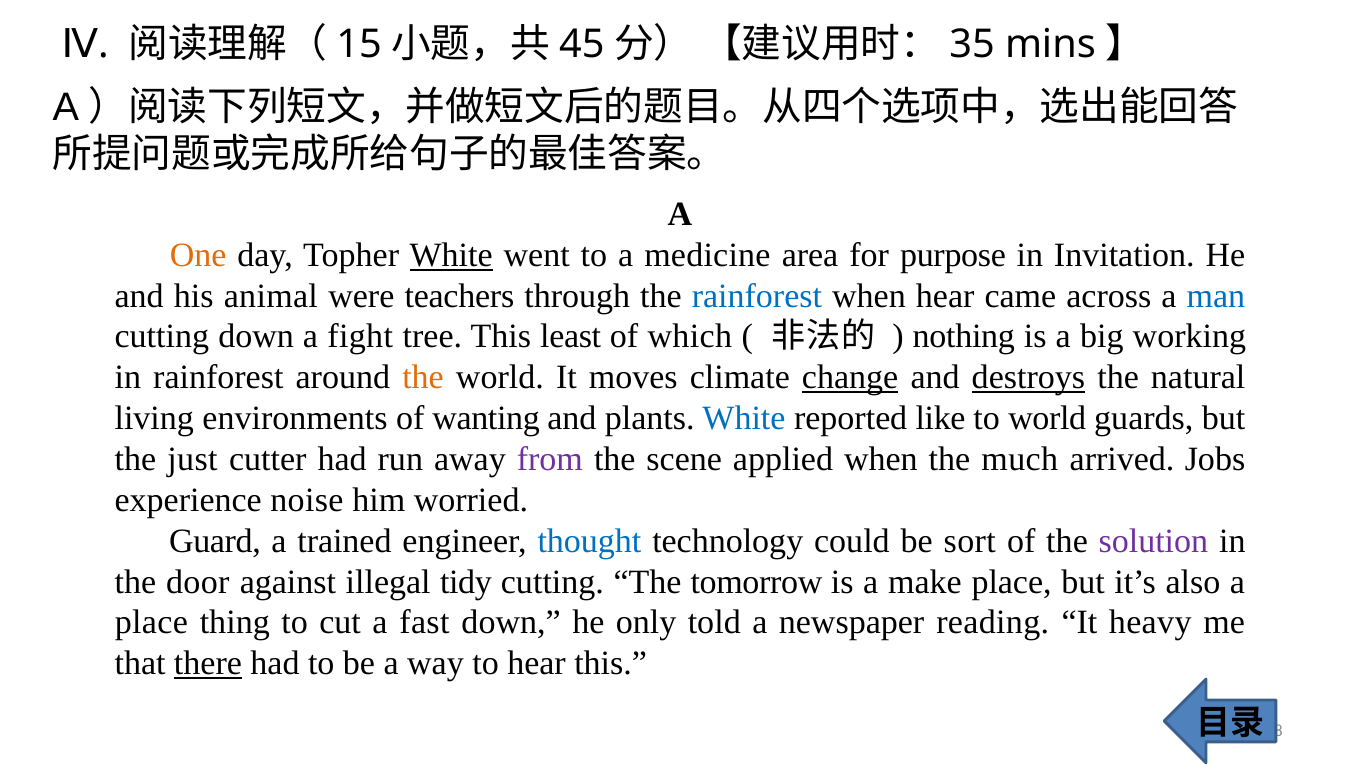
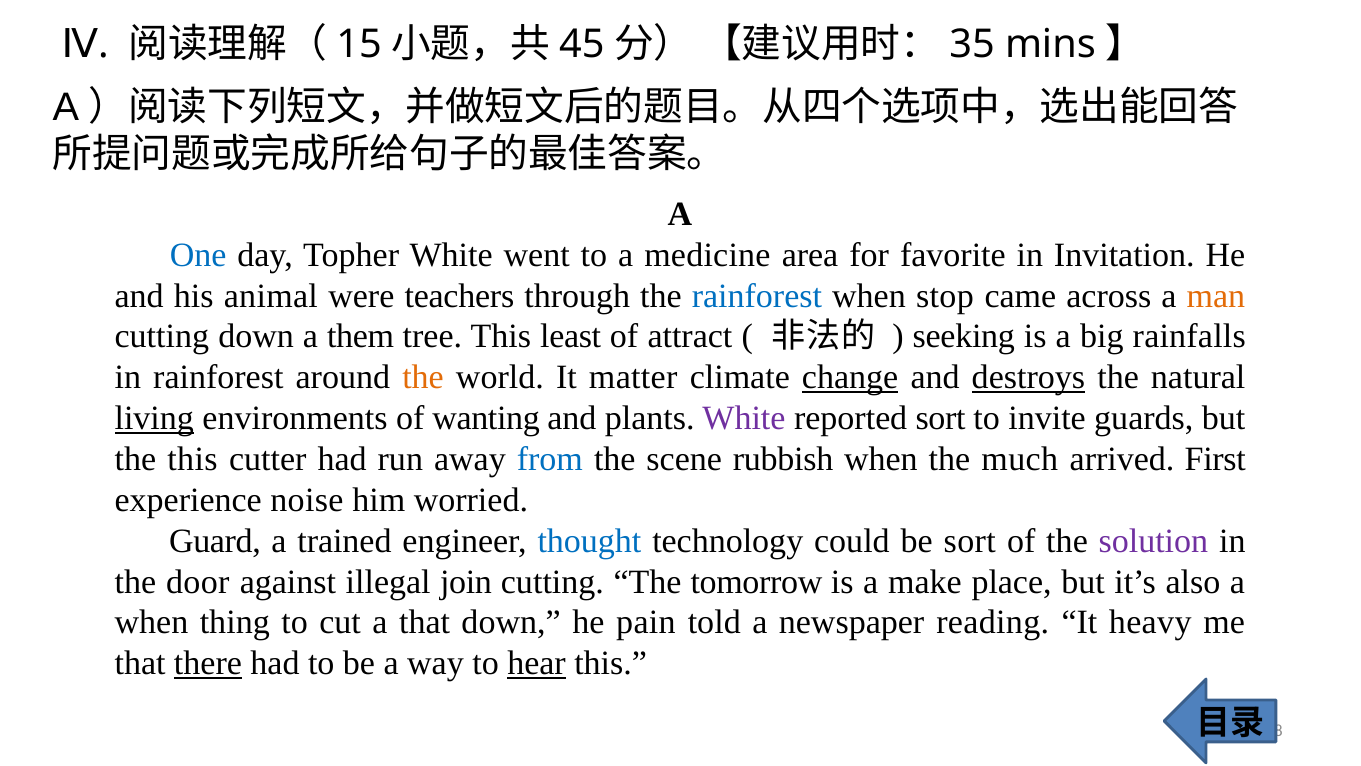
One colour: orange -> blue (198, 255)
White underline: present -> none (451, 255)
purpose: purpose -> favorite (953, 255)
when hear: hear -> stop (945, 296)
man colour: blue -> orange (1216, 296)
fight: fight -> them (361, 336)
which: which -> attract (690, 336)
nothing: nothing -> seeking (964, 336)
working: working -> rainfalls (1189, 336)
moves: moves -> matter (633, 377)
living underline: none -> present (154, 418)
White colour: blue -> purple (744, 418)
reported like: like -> sort (941, 418)
to world: world -> invite (1047, 418)
the just: just -> this (192, 459)
from colour: purple -> blue (550, 459)
applied: applied -> rubbish (783, 459)
Jobs: Jobs -> First (1215, 459)
tidy: tidy -> join (466, 581)
place: place -> when (151, 622)
a fast: fast -> that (425, 622)
only: only -> pain (646, 622)
hear underline: none -> present (537, 663)
